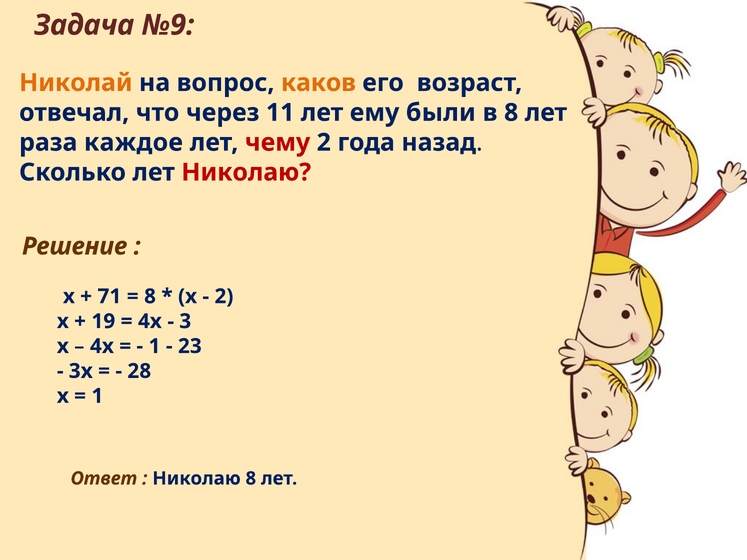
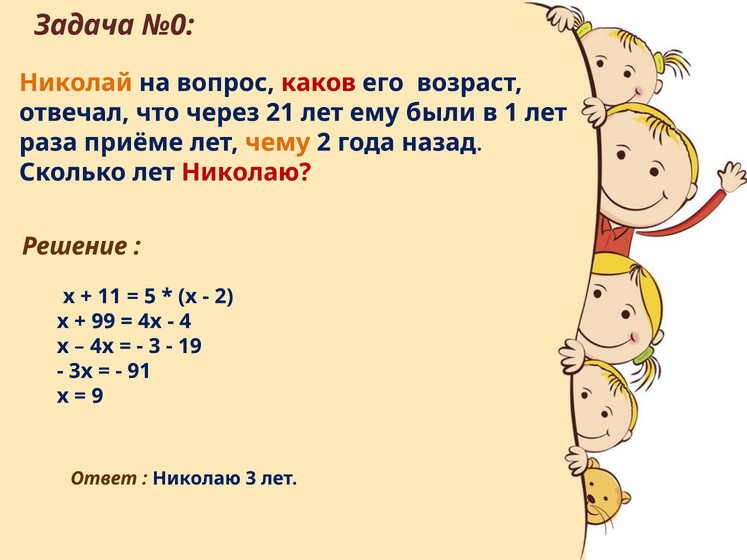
№9: №9 -> №0 (168, 25)
каков colour: orange -> red (318, 83)
11: 11 -> 21 (280, 113)
в 8: 8 -> 1 (511, 113)
каждое: каждое -> приёме (134, 143)
чему colour: red -> orange (278, 143)
71: 71 -> 11 (109, 297)
8: 8 -> 5 (150, 297)
19: 19 -> 99 (103, 321)
3: 3 -> 4 (185, 321)
1: 1 -> 3 (155, 346)
23: 23 -> 19 (190, 346)
28: 28 -> 91 (139, 371)
1: 1 -> 9 (97, 396)
Николаю 8: 8 -> 3 (251, 479)
